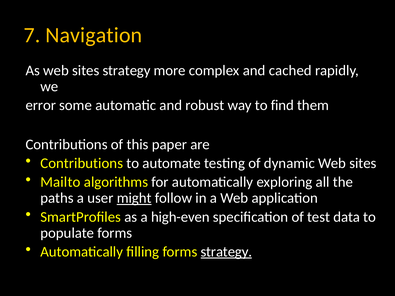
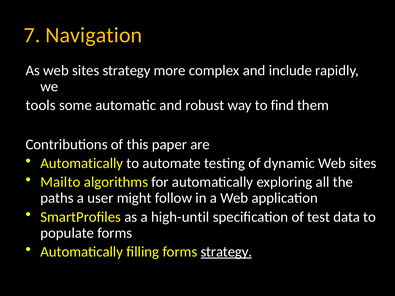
cached: cached -> include (290, 71)
error: error -> tools (41, 105)
Contributions: Contributions -> Automatically (82, 163)
might underline: present -> none (134, 198)
high-even: high-even -> high-until (180, 217)
